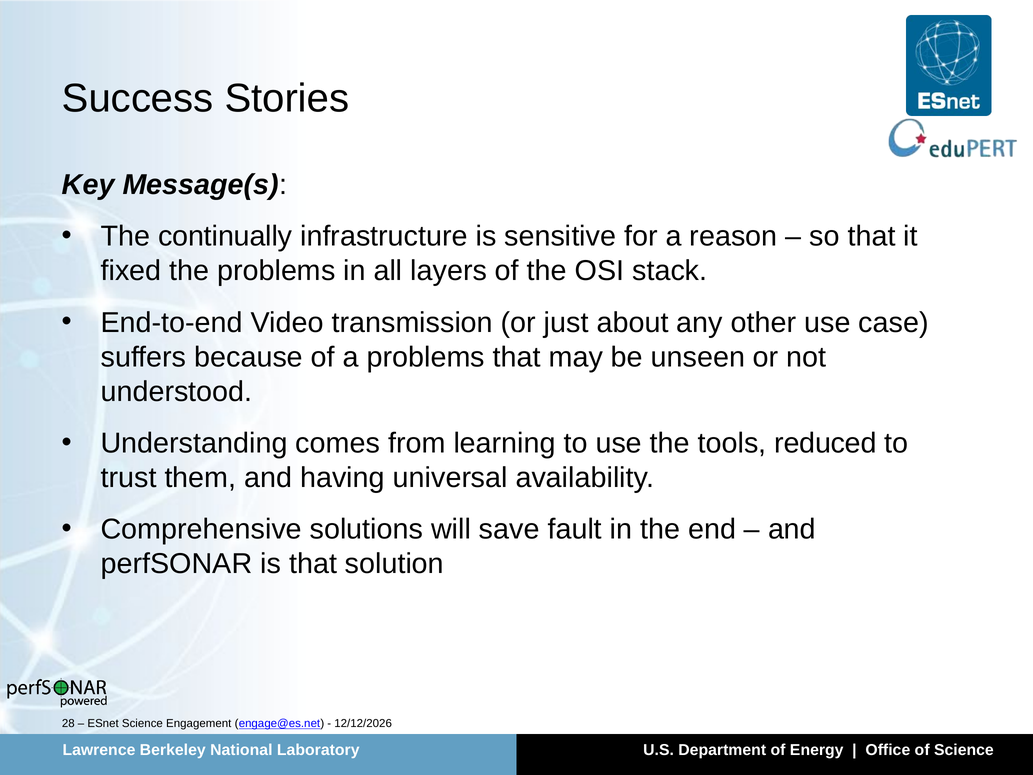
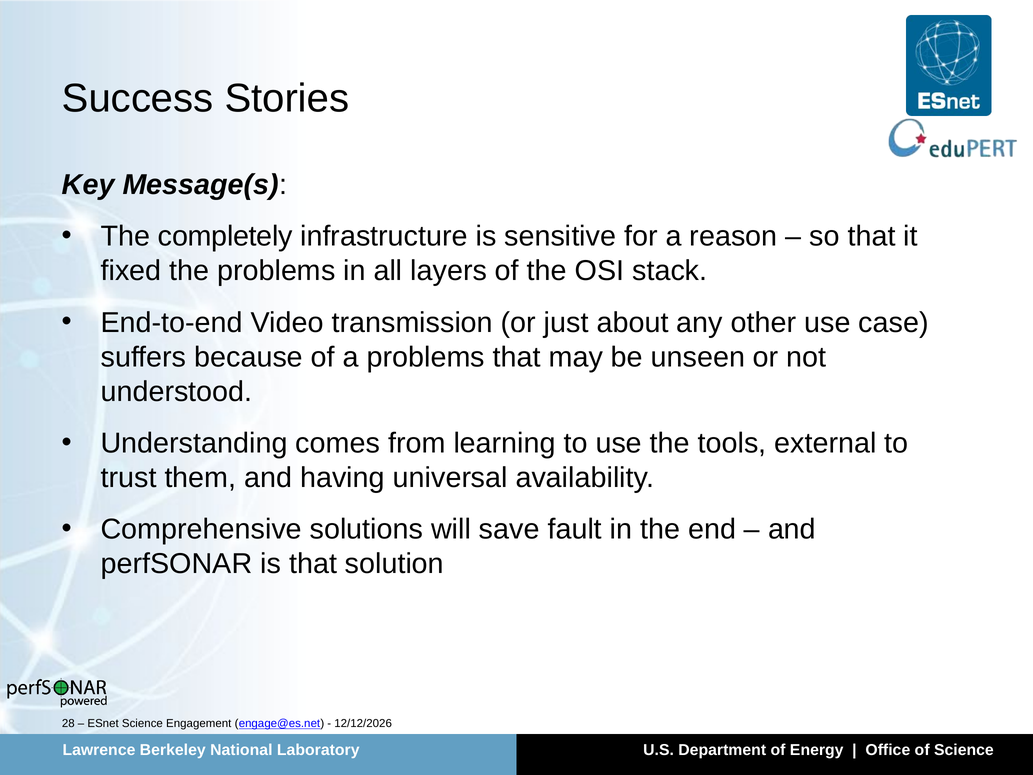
continually: continually -> completely (225, 236)
reduced: reduced -> external (825, 443)
